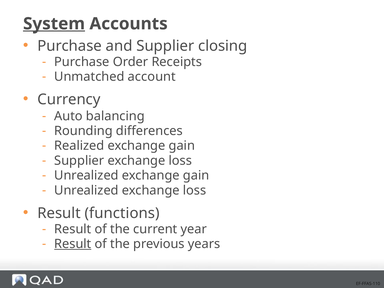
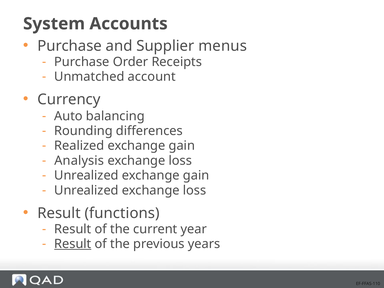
System underline: present -> none (54, 24)
closing: closing -> menus (223, 46)
Supplier: Supplier -> Analysis (79, 161)
